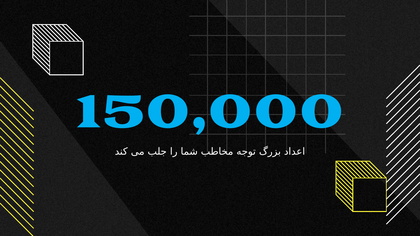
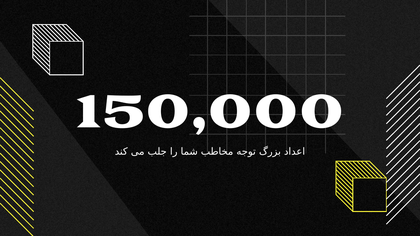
150,000 colour: light blue -> white (210, 112)
